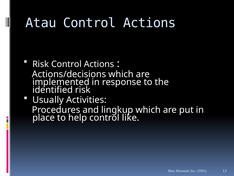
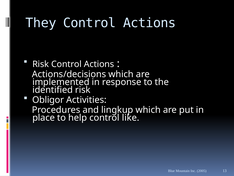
Atau: Atau -> They (41, 23)
Usually: Usually -> Obligor (48, 100)
